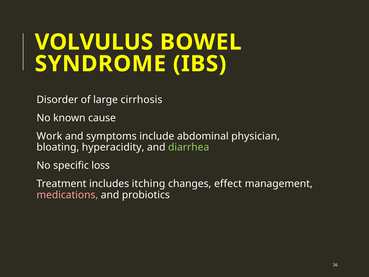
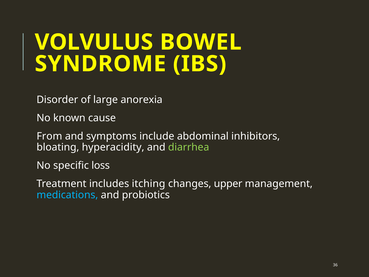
cirrhosis: cirrhosis -> anorexia (142, 100)
Work: Work -> From (49, 136)
physician: physician -> inhibitors (256, 136)
effect: effect -> upper (228, 184)
medications colour: pink -> light blue (67, 195)
